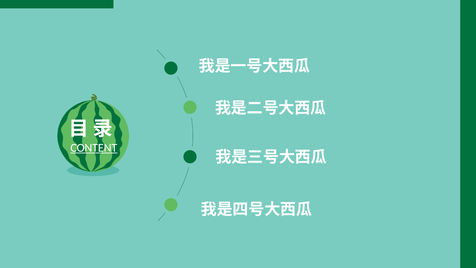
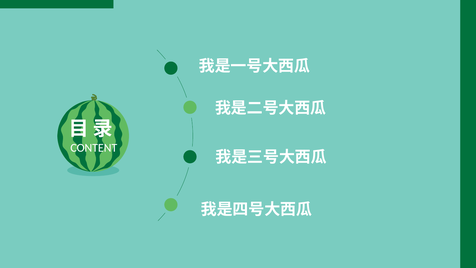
CONTENT underline: present -> none (94, 148)
